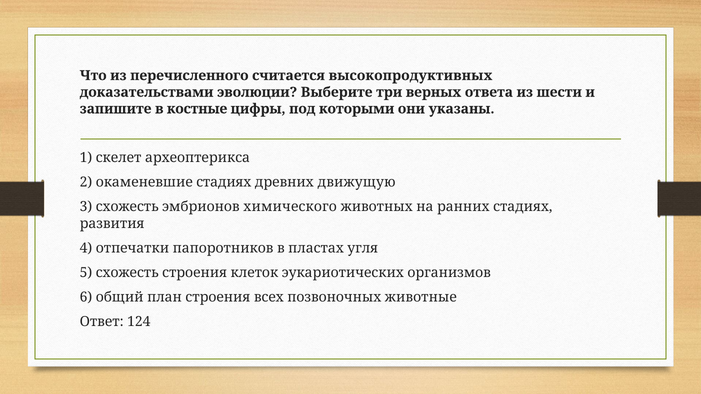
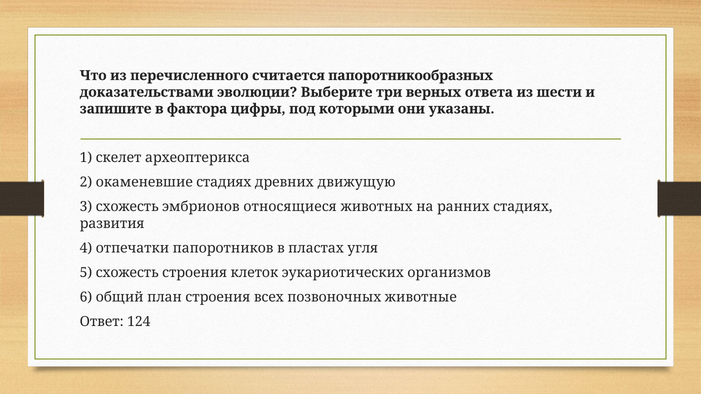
высокопродуктивных: высокопродуктивных -> папоротникообразных (411, 76)
костные: костные -> фактора (197, 109)
химического: химического -> относящиеся (290, 207)
